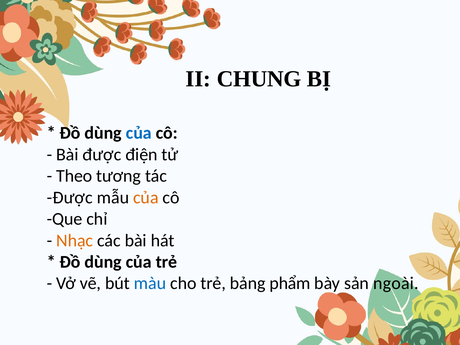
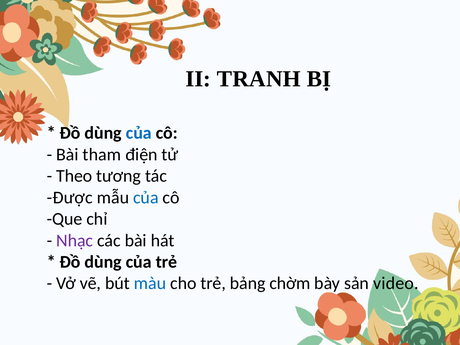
CHUNG: CHUNG -> TRANH (259, 79)
Bài được: được -> tham (102, 155)
của colour: orange -> blue (146, 198)
Nhạc colour: orange -> purple (75, 240)
phẩm: phẩm -> chờm (290, 283)
ngoài: ngoài -> video (396, 283)
